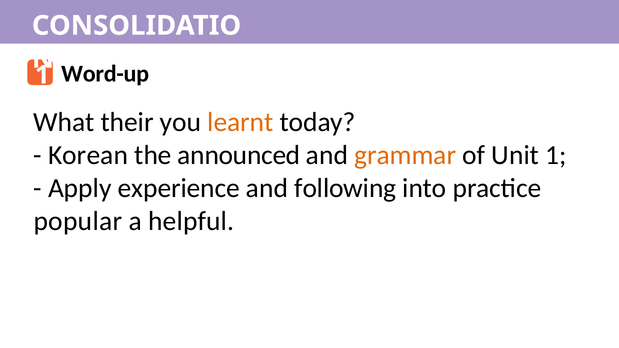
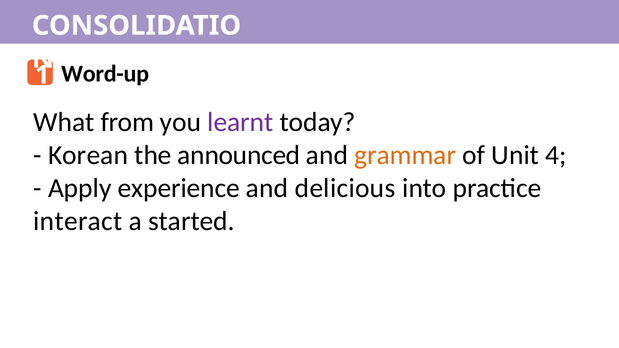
their: their -> from (127, 122)
learnt colour: orange -> purple (240, 122)
Unit 1: 1 -> 4 (556, 155)
following: following -> delicious (345, 188)
popular: popular -> interact (78, 221)
helpful: helpful -> started (191, 221)
